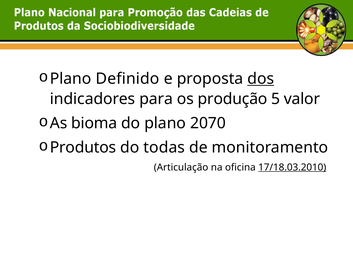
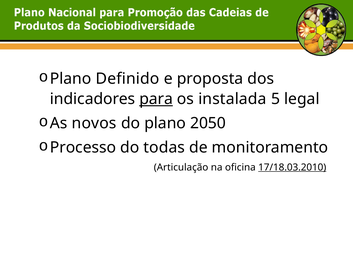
dos underline: present -> none (261, 79)
para underline: none -> present (156, 99)
produção: produção -> instalada (232, 99)
valor: valor -> legal (302, 99)
bioma: bioma -> novos (94, 123)
2070: 2070 -> 2050 (208, 123)
Produtos: Produtos -> Processo (83, 147)
